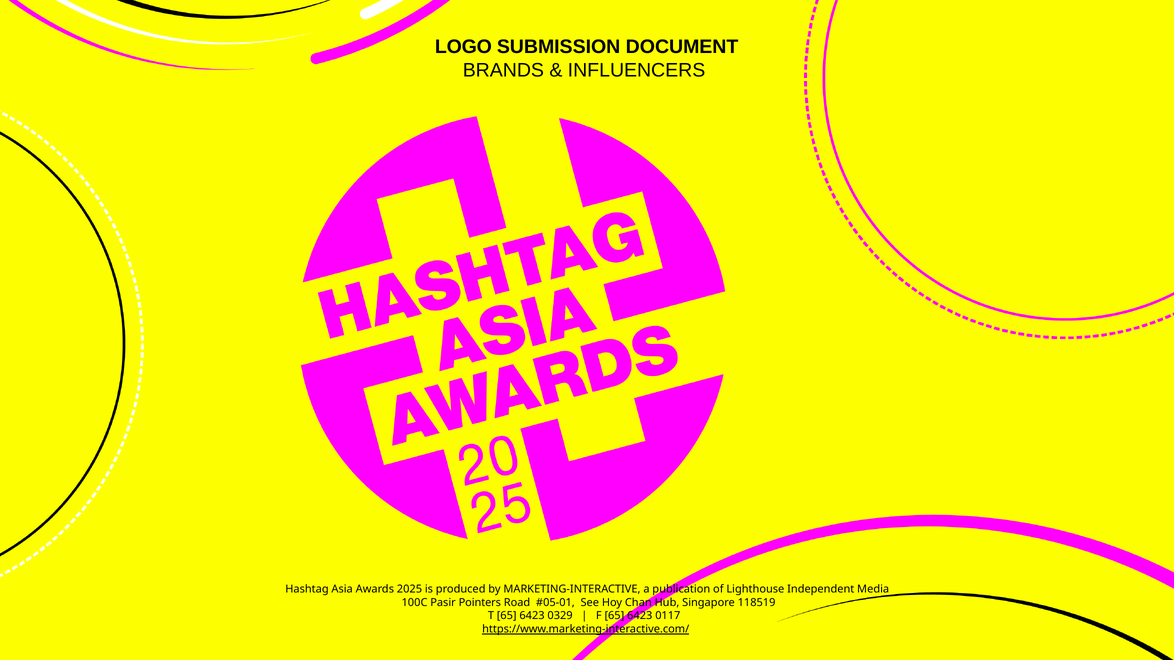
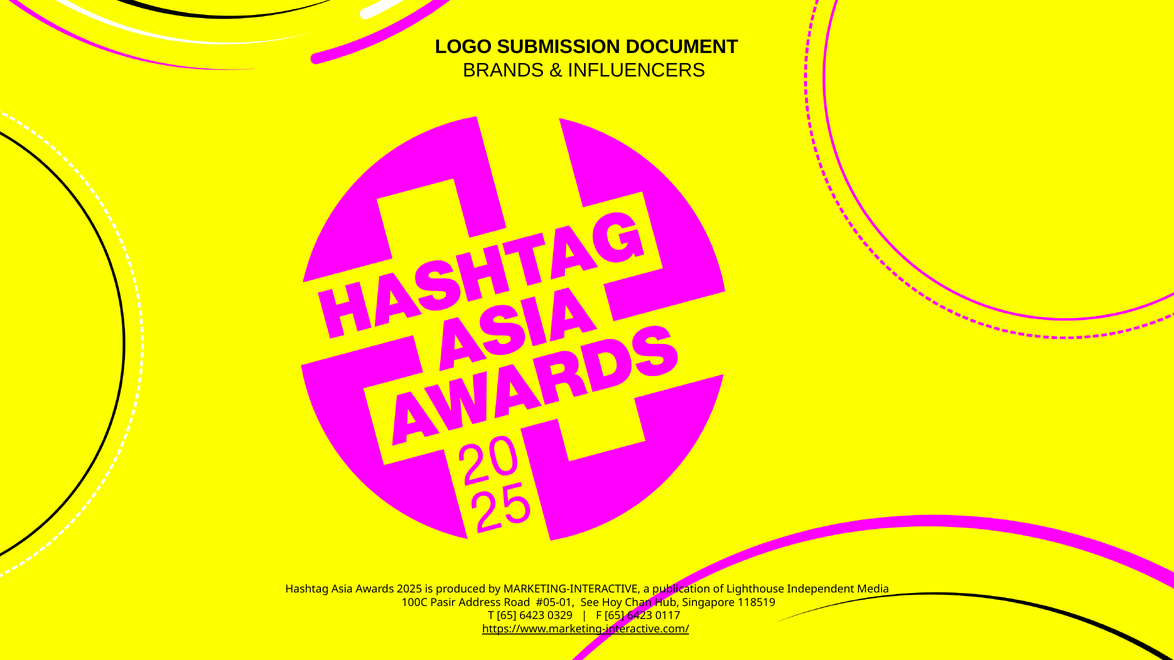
Pointers: Pointers -> Address (480, 603)
